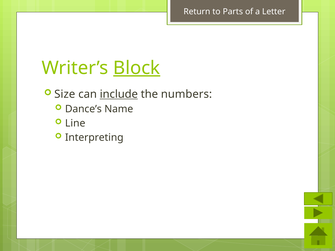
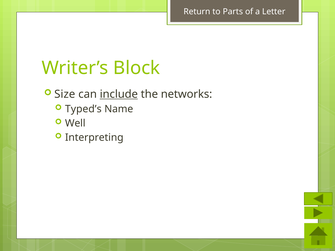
Block underline: present -> none (137, 68)
numbers: numbers -> networks (187, 94)
Dance’s: Dance’s -> Typed’s (83, 109)
Line: Line -> Well (75, 123)
